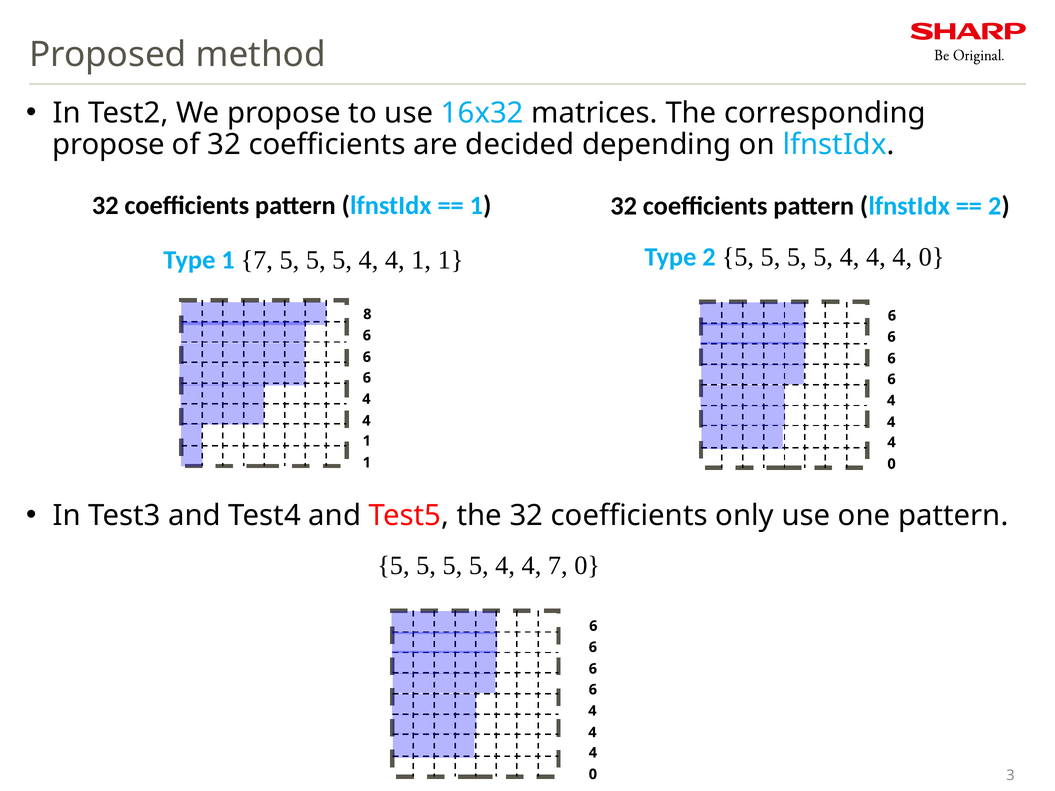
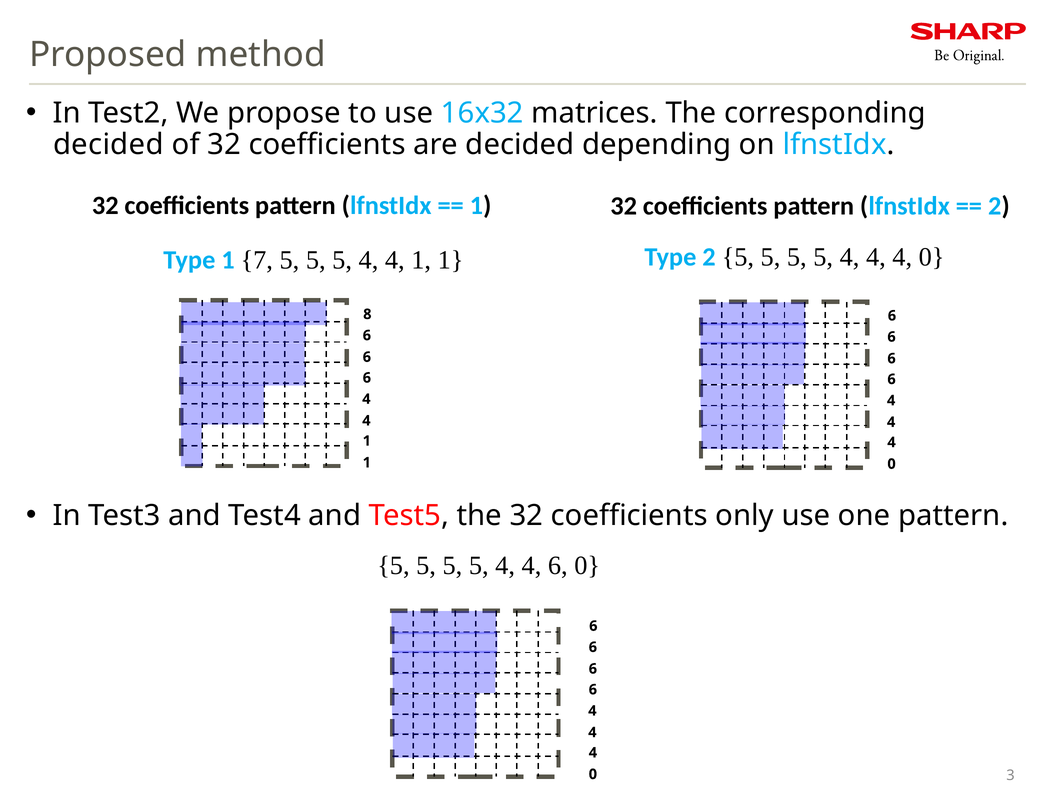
propose: propose -> decided (108, 145)
4 7: 7 -> 6 (558, 566)
